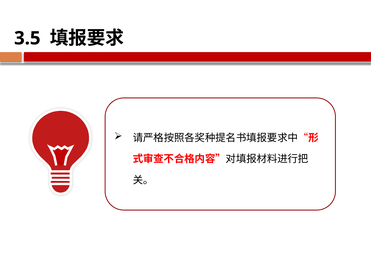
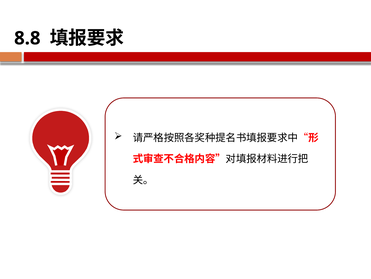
3.5: 3.5 -> 8.8 (27, 38)
